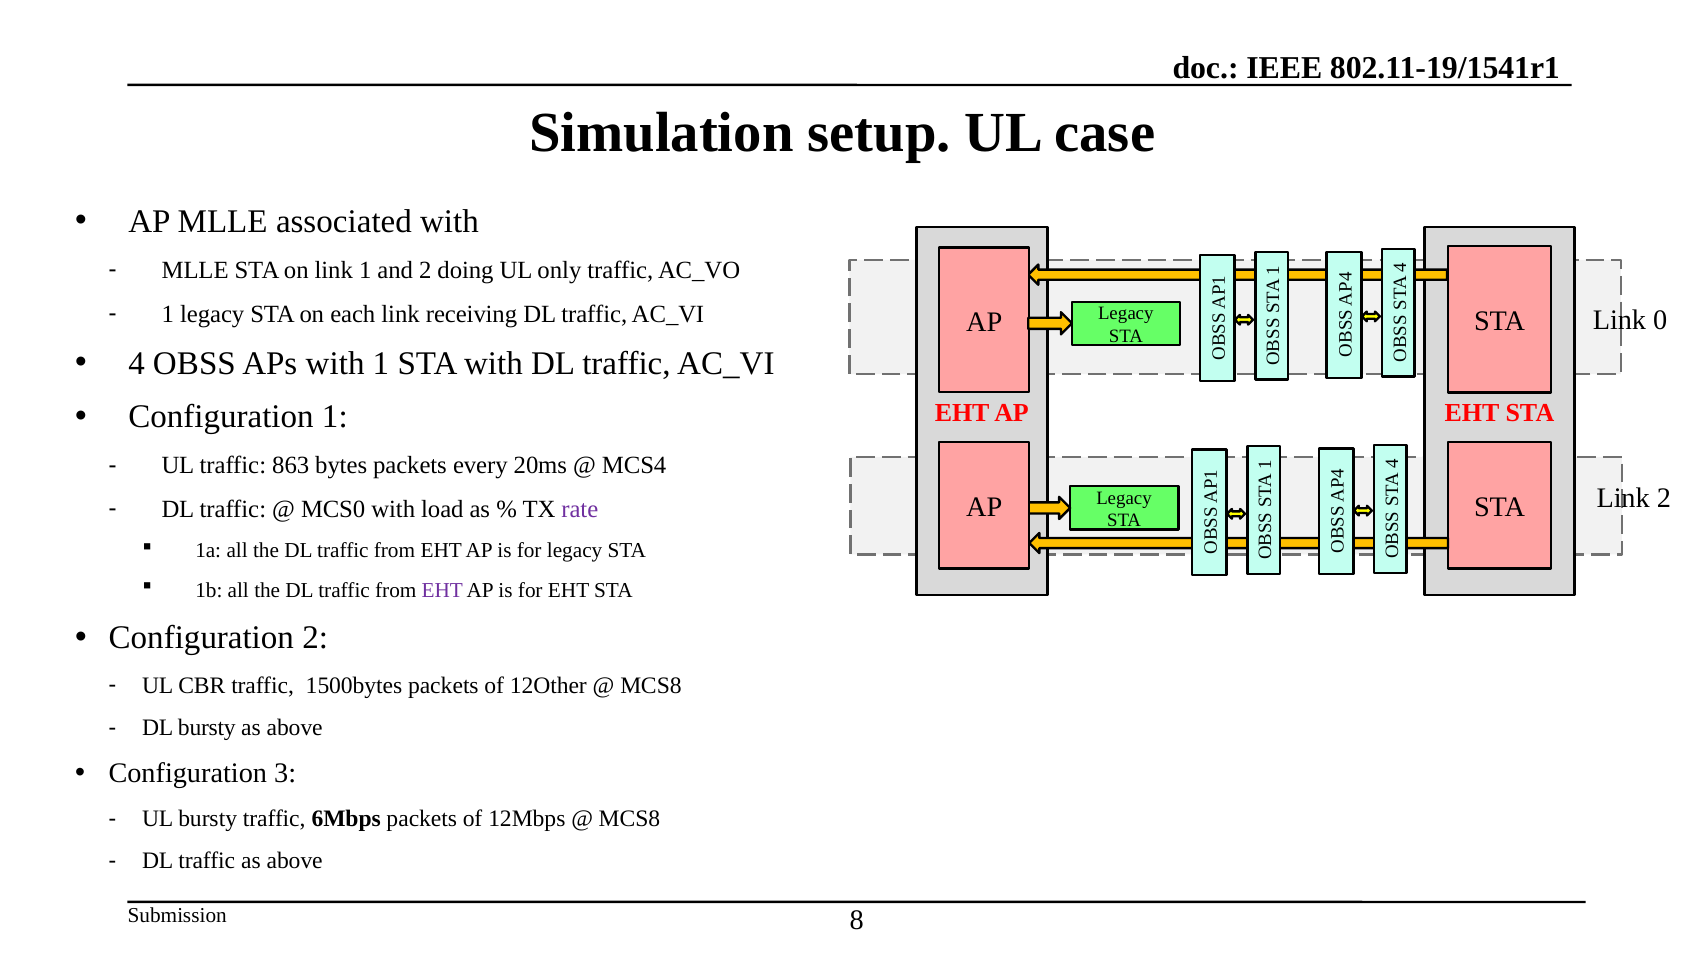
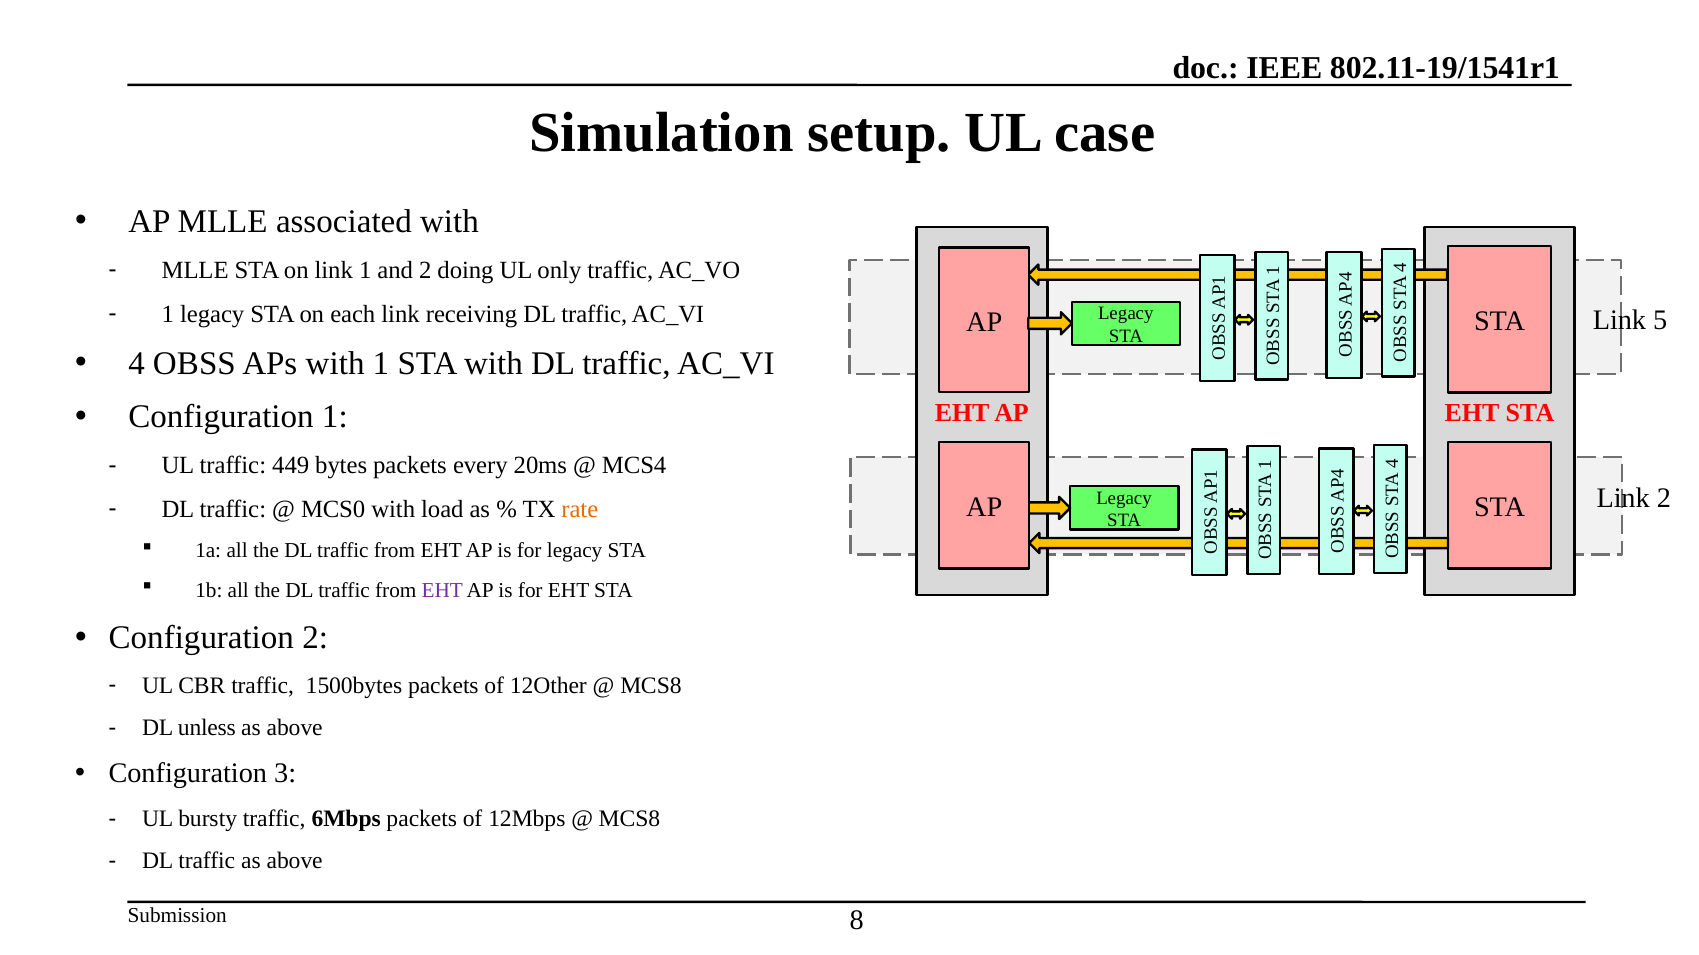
0: 0 -> 5 (1660, 321)
863: 863 -> 449 (291, 466)
rate colour: purple -> orange (580, 510)
DL bursty: bursty -> unless (207, 729)
